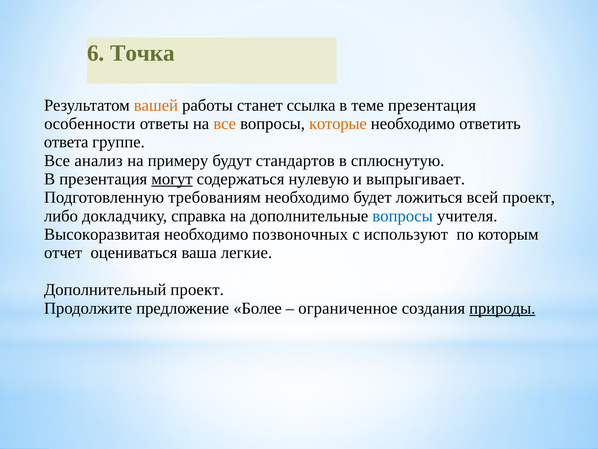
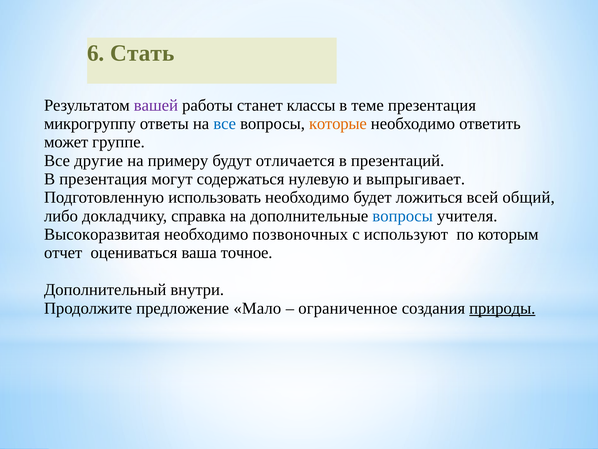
Точка: Точка -> Стать (142, 53)
вашей colour: orange -> purple (156, 105)
ссылка: ссылка -> классы (311, 105)
особенности: особенности -> микрогруппу (90, 124)
все colour: orange -> blue (225, 124)
ответа: ответа -> может (66, 142)
анализ: анализ -> другие (99, 160)
стандартов: стандартов -> отличается (295, 160)
сплюснутую: сплюснутую -> презентаций (398, 160)
могут underline: present -> none (172, 179)
требованиям: требованиям -> использовать (215, 197)
всей проект: проект -> общий (529, 197)
легкие: легкие -> точное (247, 253)
Дополнительный проект: проект -> внутри (197, 289)
Более: Более -> Мало (257, 308)
